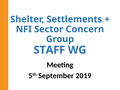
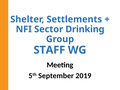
Concern: Concern -> Drinking (85, 29)
